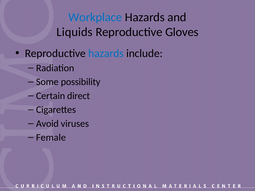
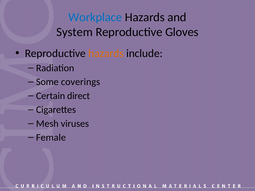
Liquids: Liquids -> System (75, 32)
hazards colour: blue -> orange (106, 53)
possibility: possibility -> coverings (81, 82)
Avoid: Avoid -> Mesh (47, 124)
